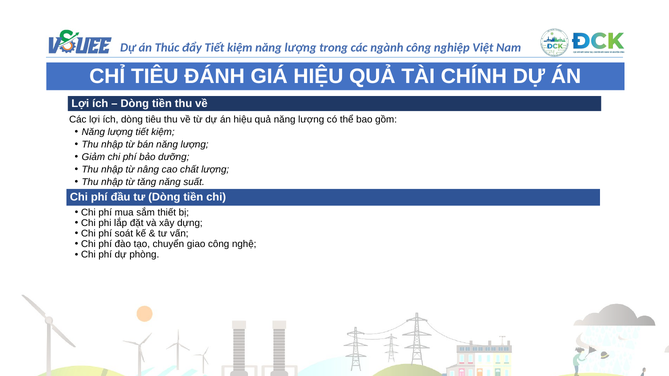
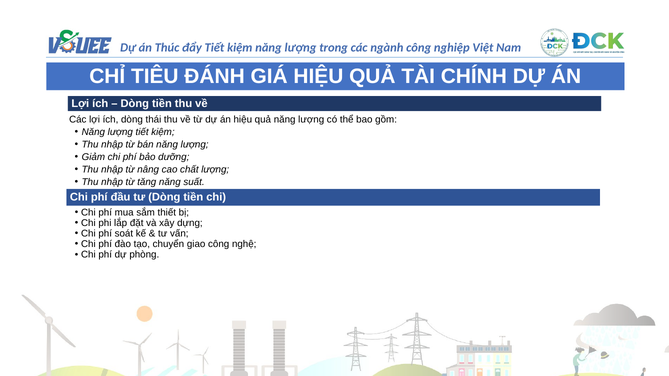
dòng tiêu: tiêu -> thái (153, 120)
